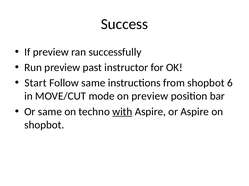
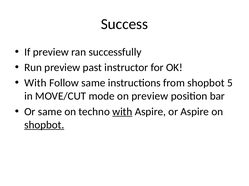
Start: Start -> With (35, 83)
6: 6 -> 5 (230, 83)
shopbot underline: none -> present (44, 125)
